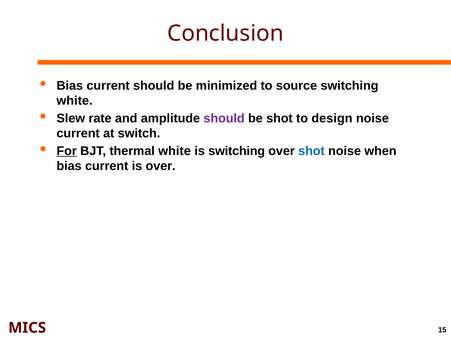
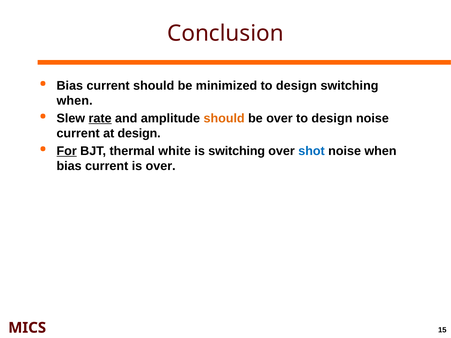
minimized to source: source -> design (296, 86)
white: white -> when (75, 101)
rate underline: none -> present (100, 118)
should colour: purple -> orange (224, 118)
be shot: shot -> over (279, 118)
at switch: switch -> design (139, 133)
